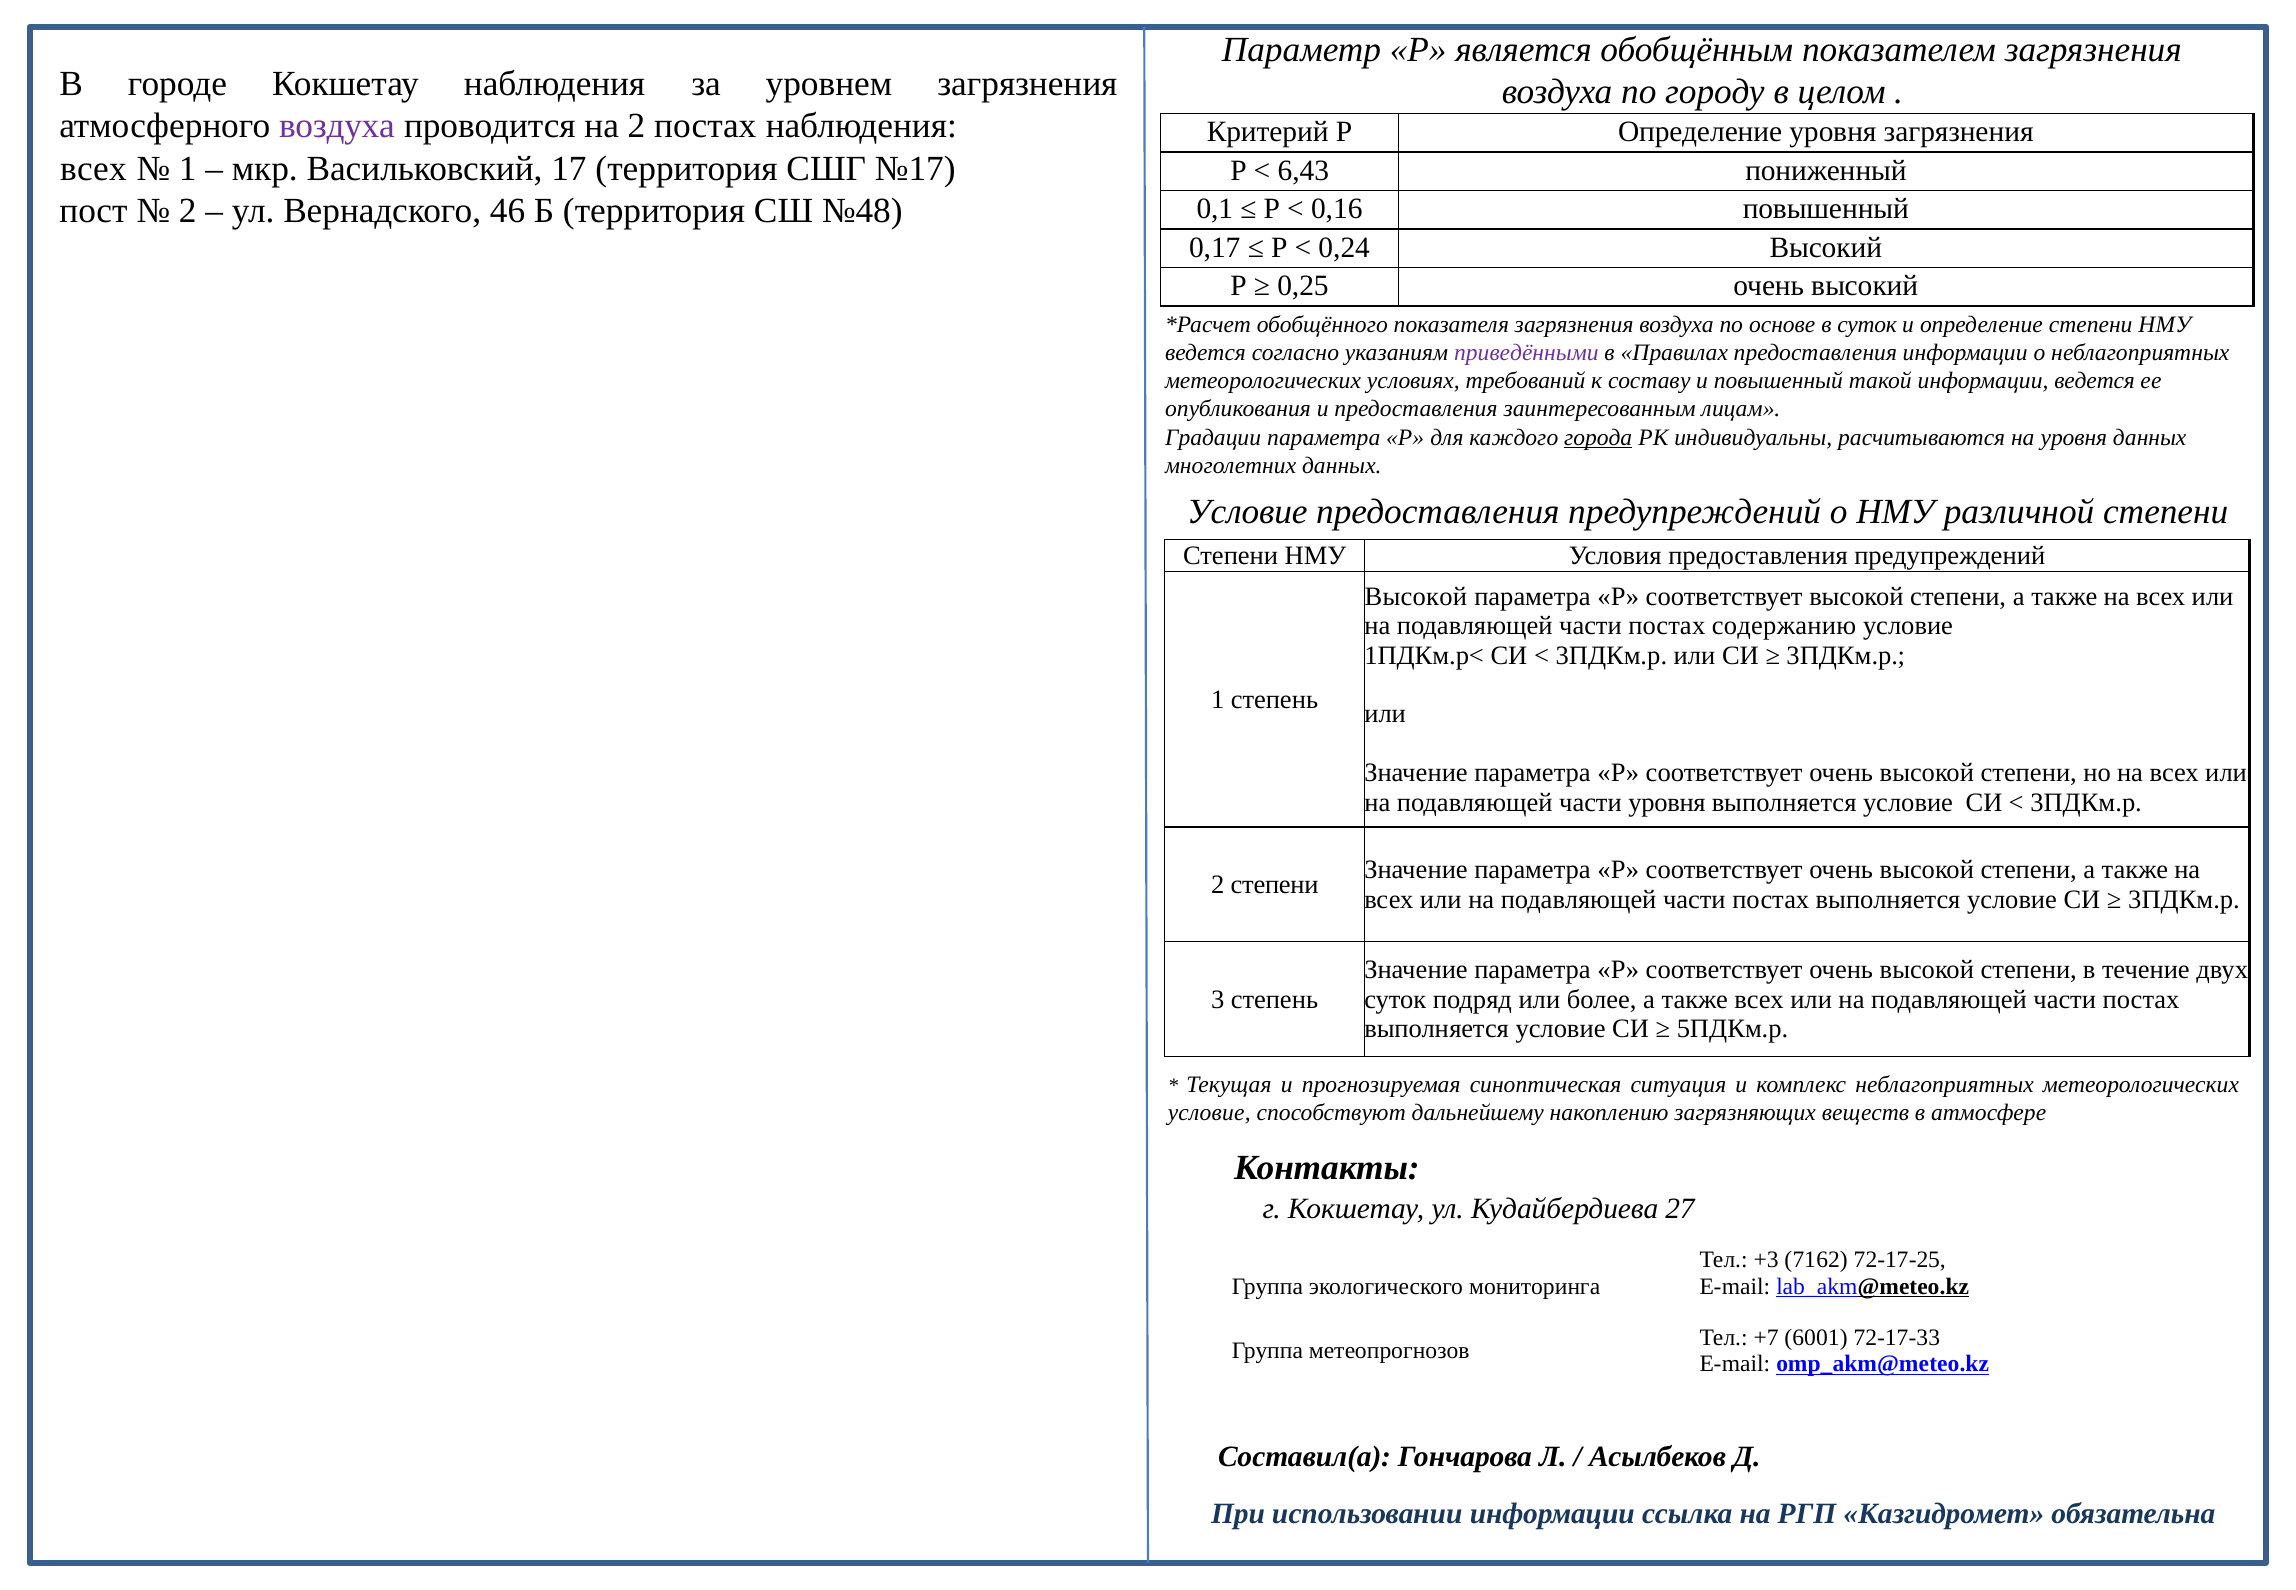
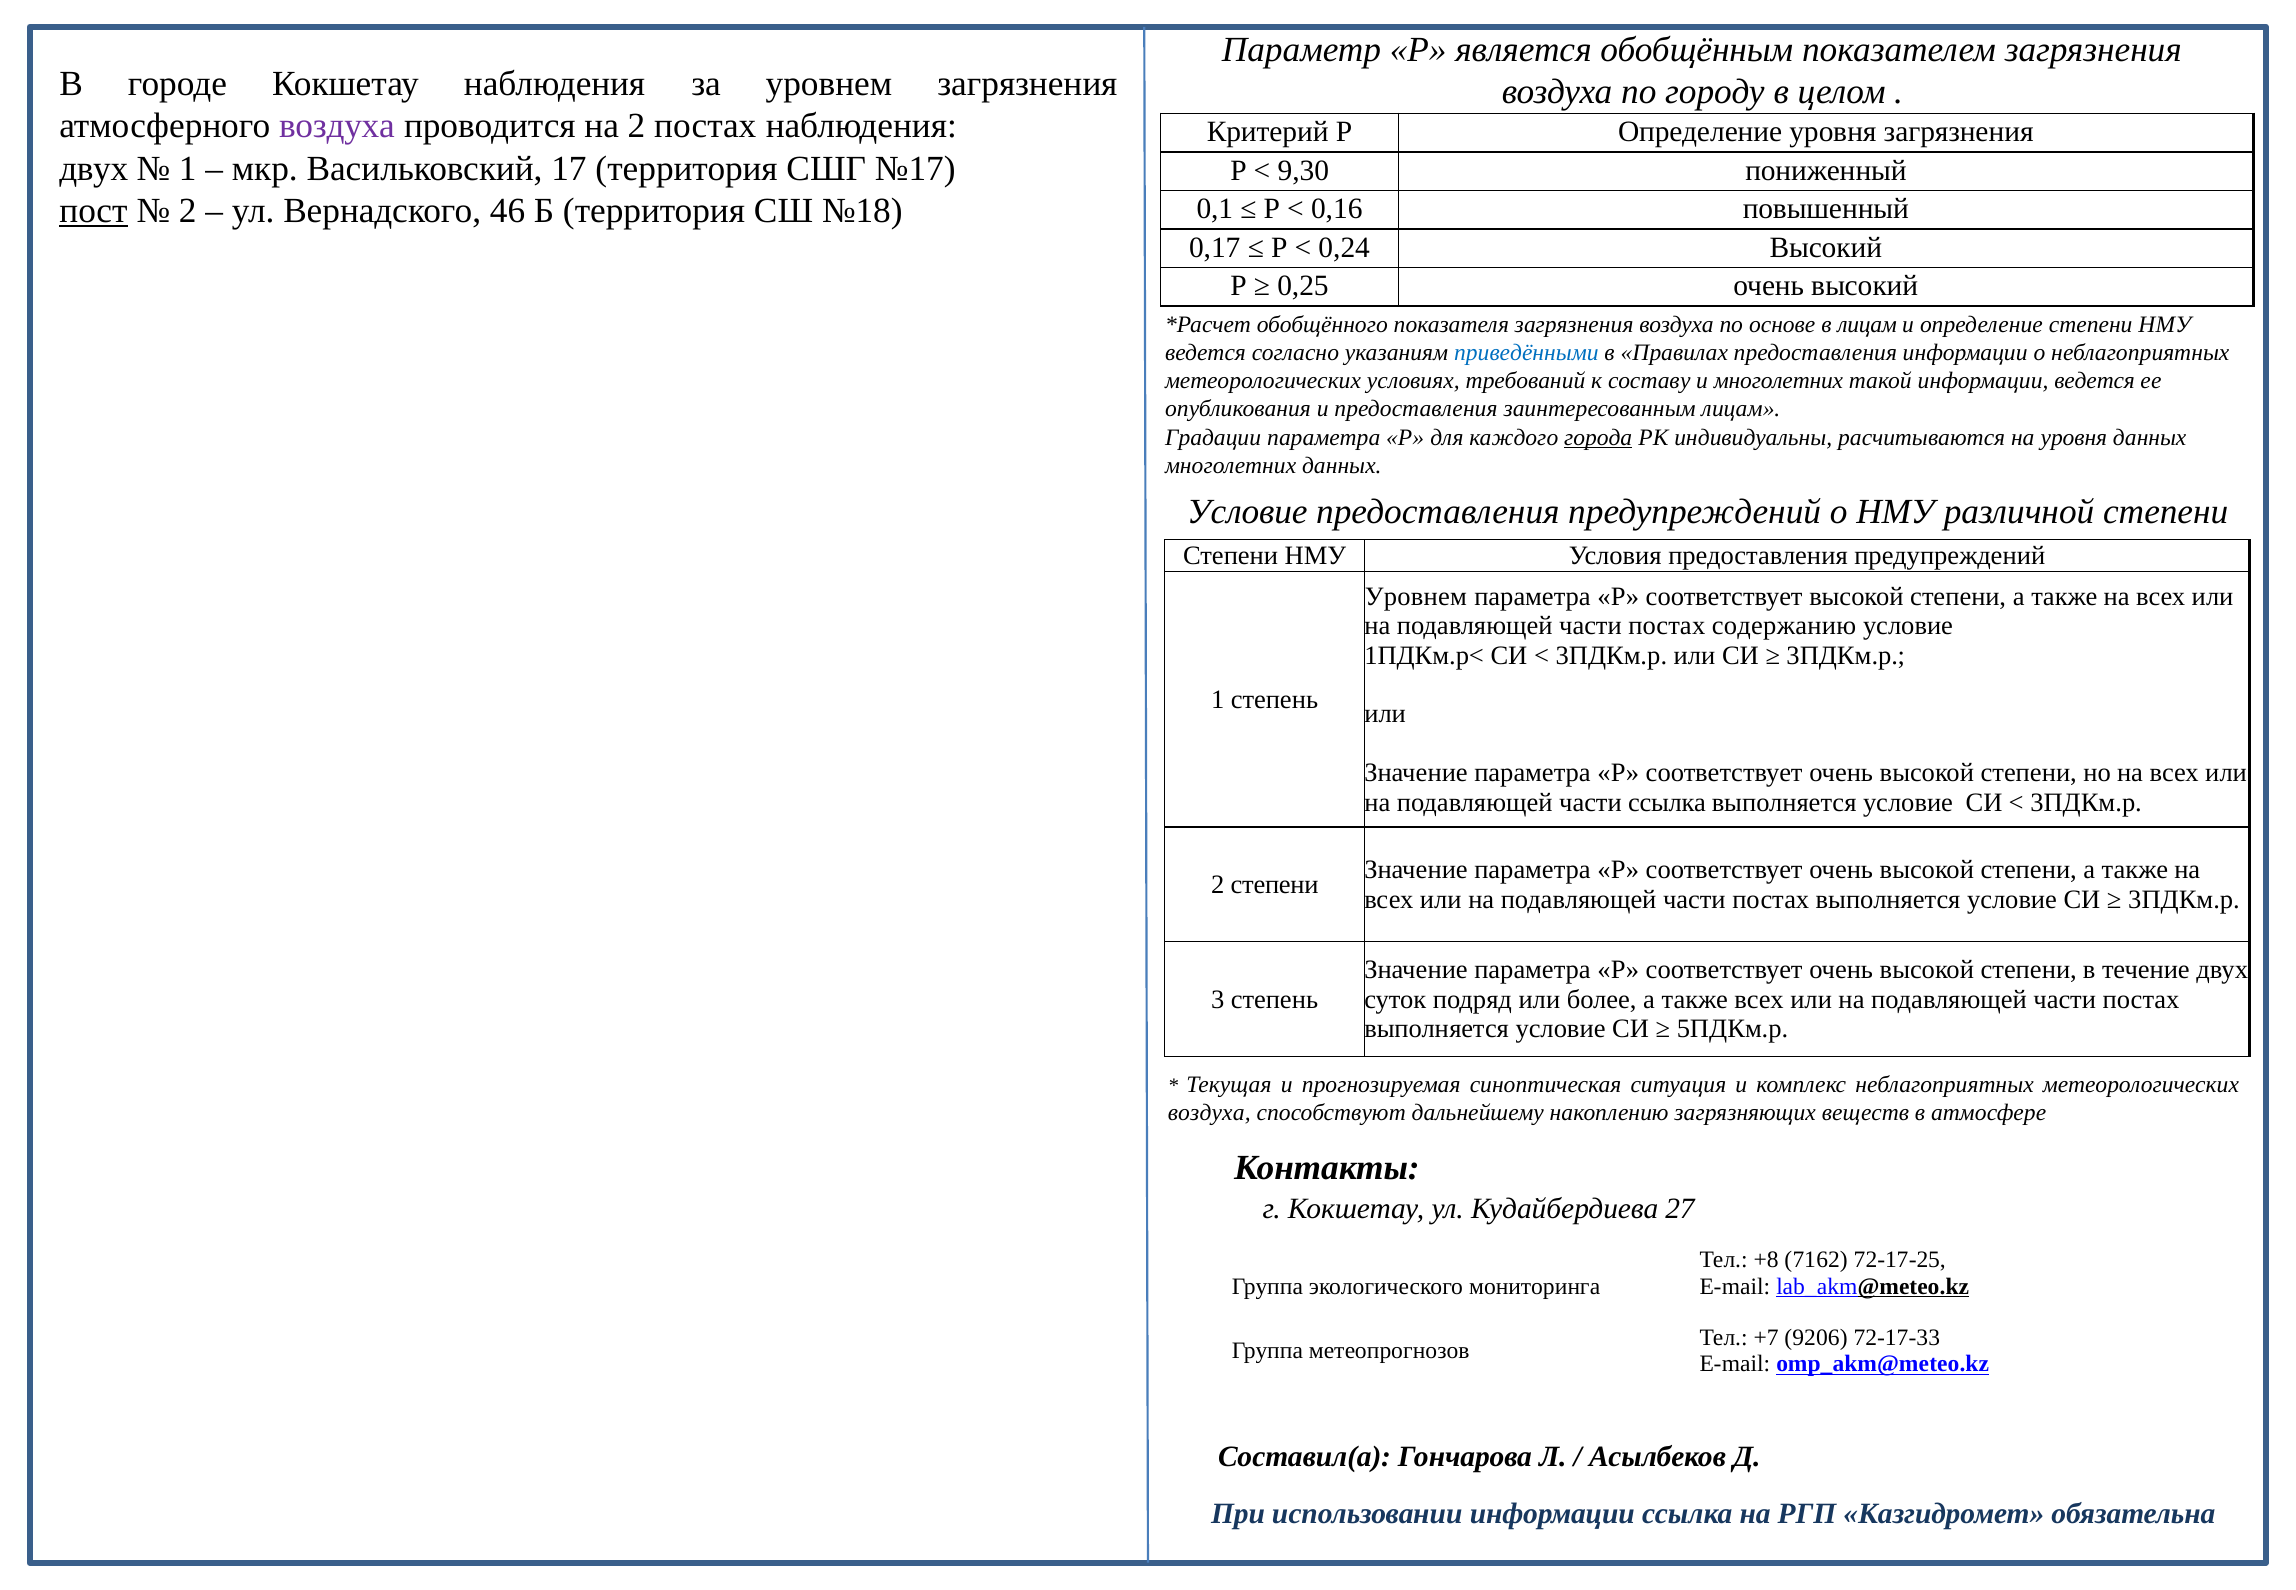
всех: всех -> двух (94, 168)
6,43: 6,43 -> 9,30 (1303, 171)
пост underline: none -> present (93, 211)
№48: №48 -> №18 (862, 211)
в суток: суток -> лицам (1867, 324)
приведёнными colour: purple -> blue (1526, 353)
и повышенный: повышенный -> многолетних (1778, 381)
Высокой: Высокой -> Уровнем (1416, 597)
части уровня: уровня -> ссылка (1667, 802)
условие: условие -> воздуха (1209, 1113)
+3: +3 -> +8 (1766, 1260)
6001: 6001 -> 9206 (1816, 1338)
